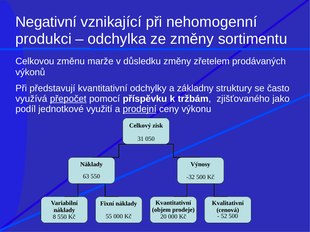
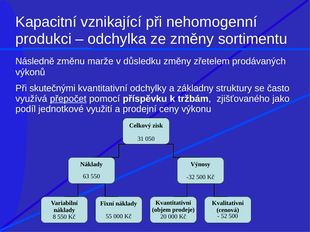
Negativní: Negativní -> Kapacitní (46, 22)
Celkovou: Celkovou -> Následně (35, 61)
představují: představují -> skutečnými (52, 88)
prodejní underline: present -> none (140, 109)
